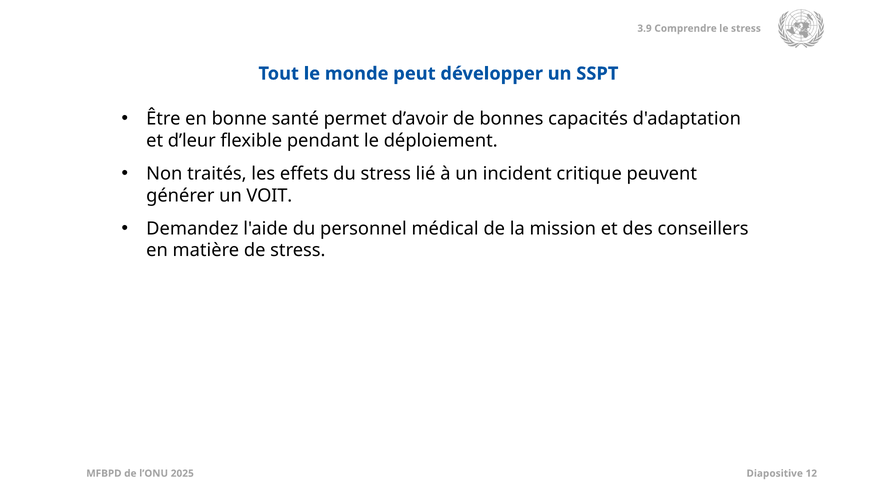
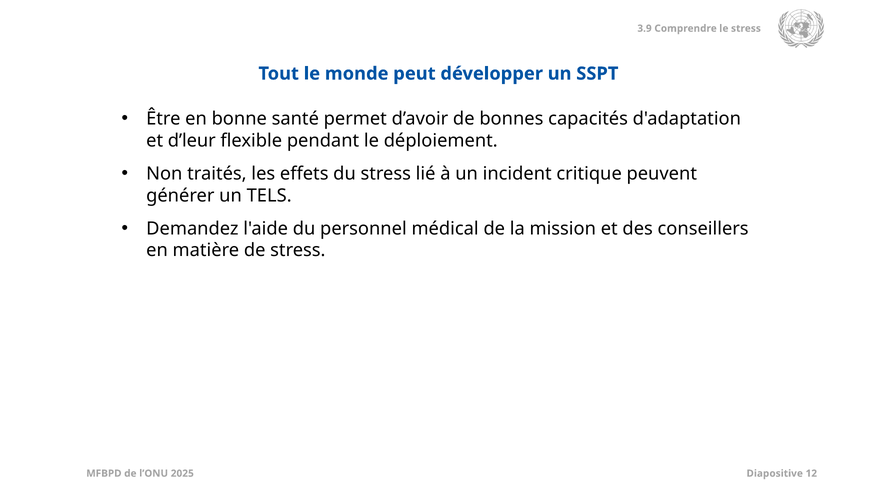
VOIT: VOIT -> TELS (269, 196)
